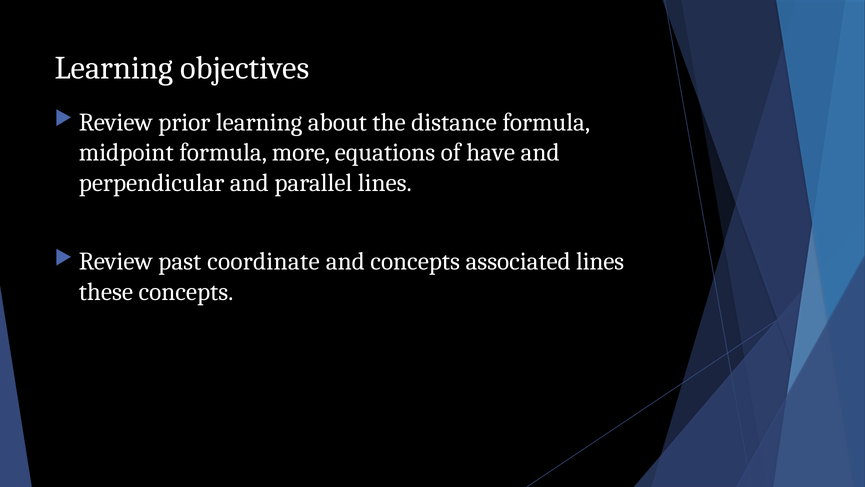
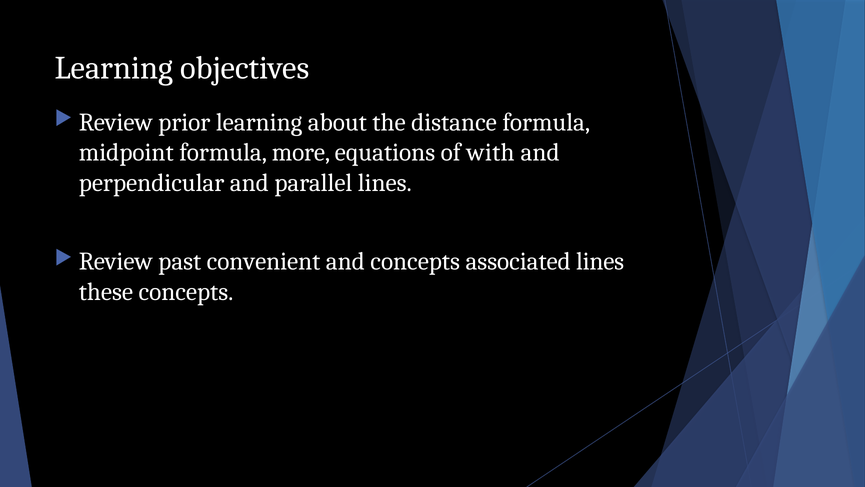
have: have -> with (491, 152)
coordinate: coordinate -> convenient (264, 261)
